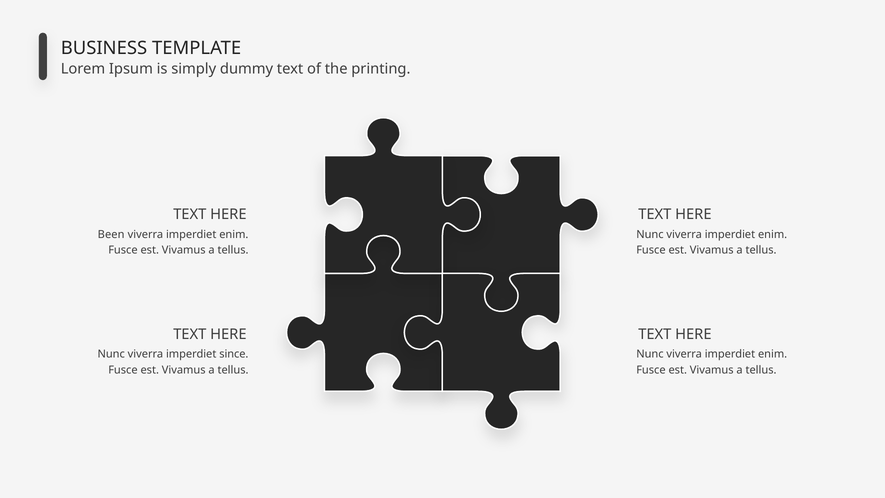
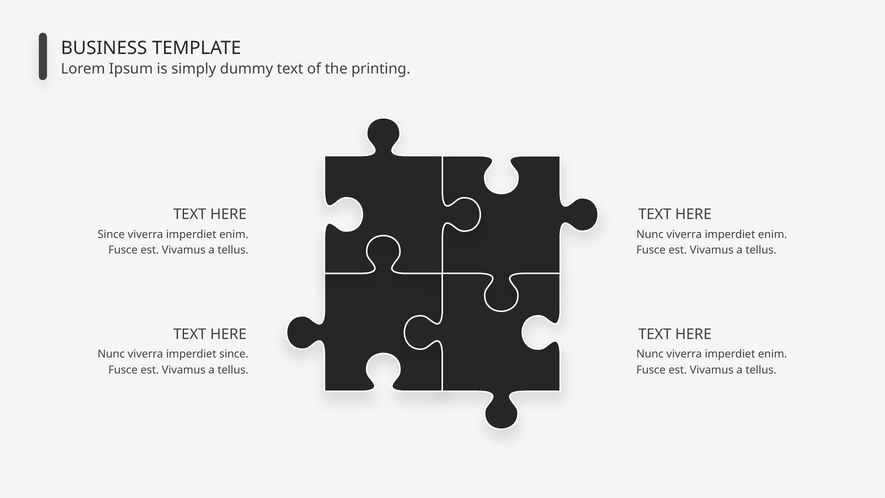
Been: Been -> Since (111, 234)
